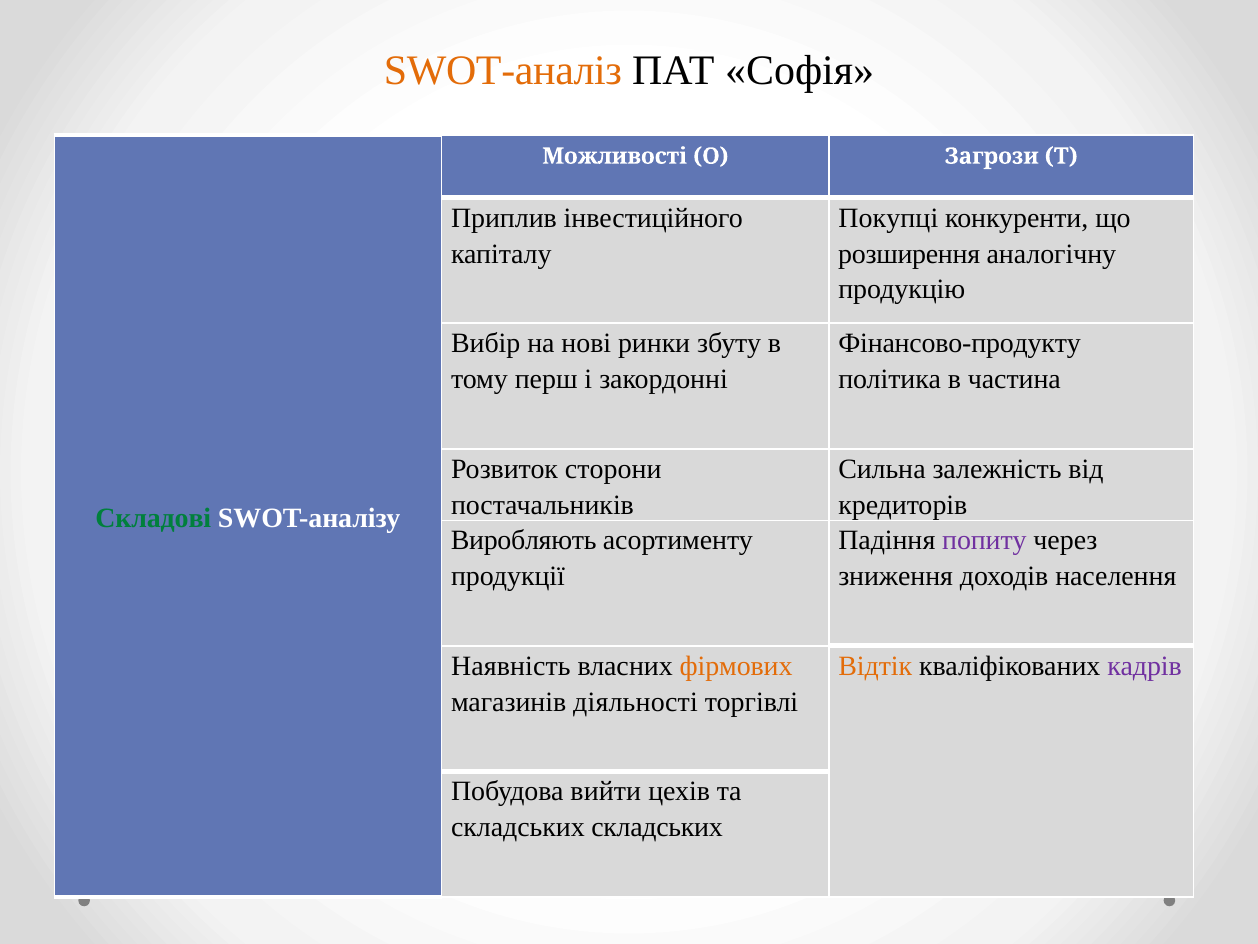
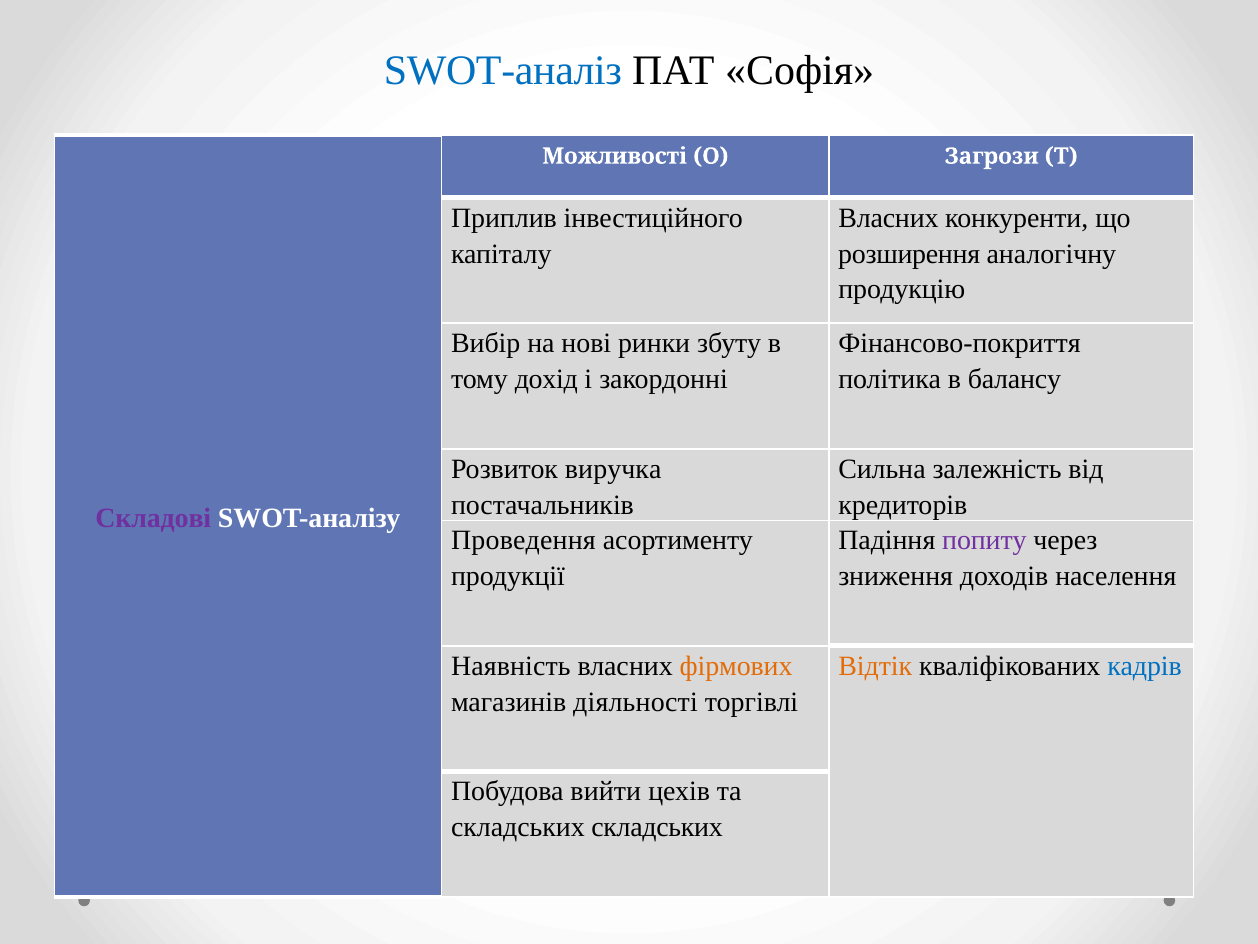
SWOT-аналіз colour: orange -> blue (503, 70)
Покупці: Покупці -> Власних (888, 218)
Фінансово-продукту: Фінансово-продукту -> Фінансово-покриття (959, 343)
перш: перш -> дохід (546, 379)
частина: частина -> балансу (1014, 379)
сторони: сторони -> виручка (613, 469)
Складові colour: green -> purple (153, 518)
Виробляють: Виробляють -> Проведення (523, 540)
кадрів colour: purple -> blue (1145, 666)
